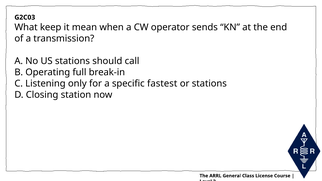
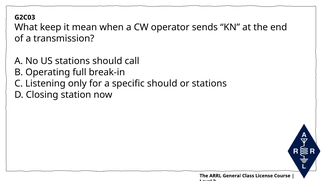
specific fastest: fastest -> should (162, 84)
